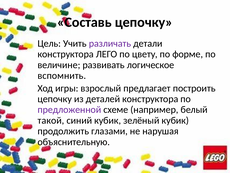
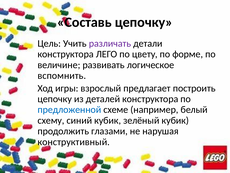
предложенной colour: purple -> blue (69, 109)
такой: такой -> схему (51, 120)
объяснительную: объяснительную -> конструктивный (74, 141)
